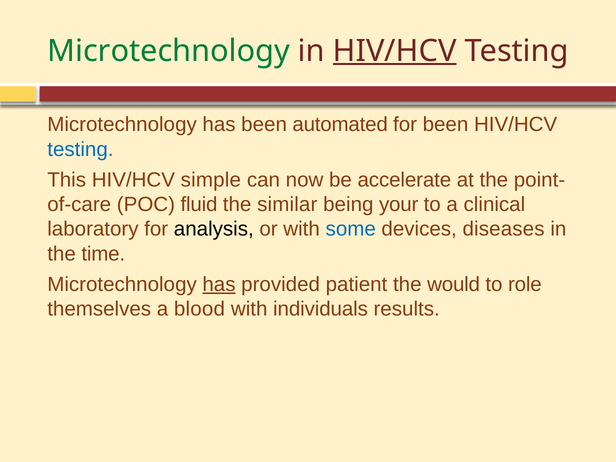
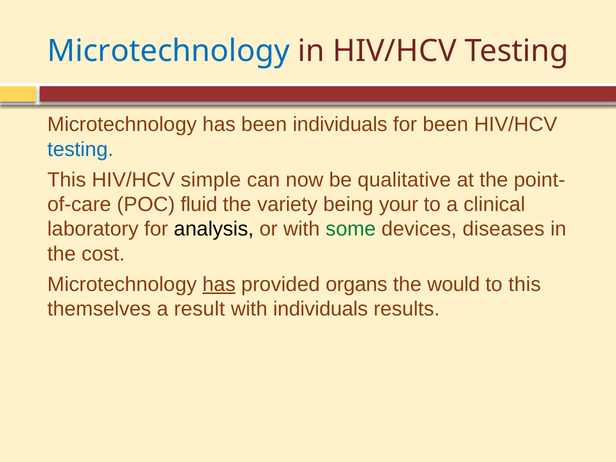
Microtechnology colour: green -> blue (169, 51)
HIV/HCV underline: present -> none (395, 51)
been automated: automated -> individuals (340, 125)
accelerate: accelerate -> qualitative (404, 180)
similar: similar -> variety (287, 205)
some colour: blue -> green (351, 229)
time: time -> cost (103, 254)
patient: patient -> organs (357, 284)
to role: role -> this (525, 284)
blood: blood -> result (199, 309)
